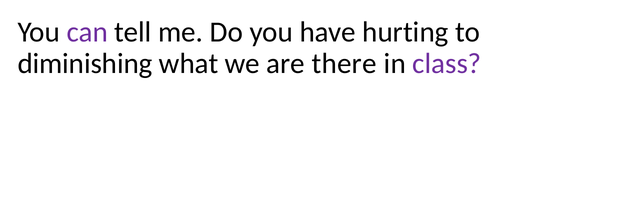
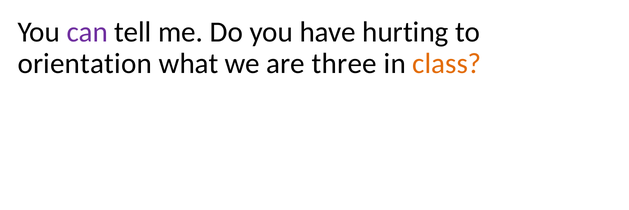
diminishing: diminishing -> orientation (85, 63)
there: there -> three (344, 63)
class colour: purple -> orange (447, 63)
